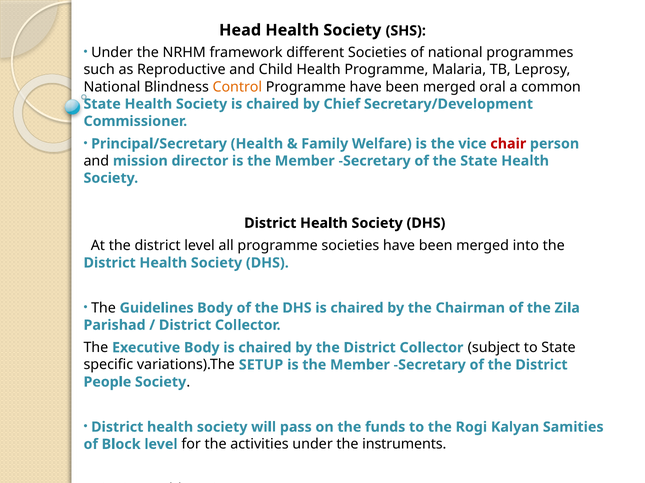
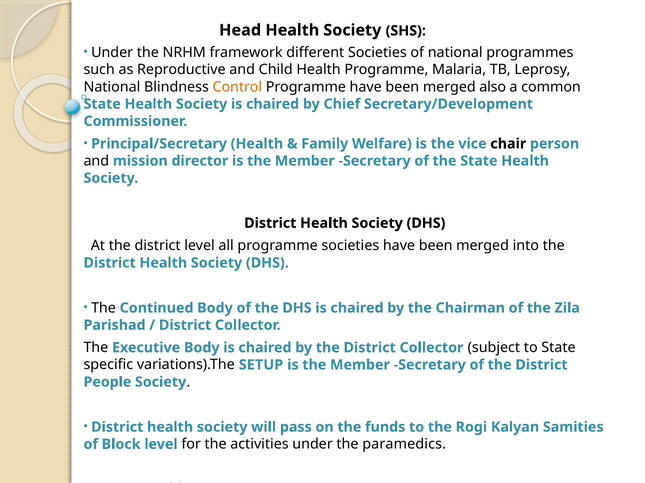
oral: oral -> also (493, 87)
chair colour: red -> black (508, 144)
Guidelines: Guidelines -> Continued (157, 308)
instruments: instruments -> paramedics (404, 445)
